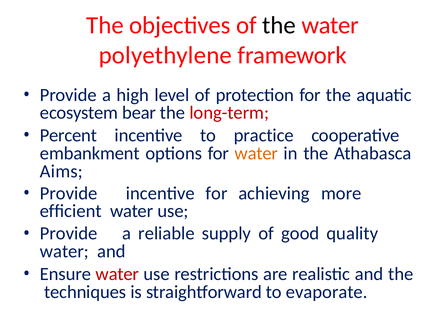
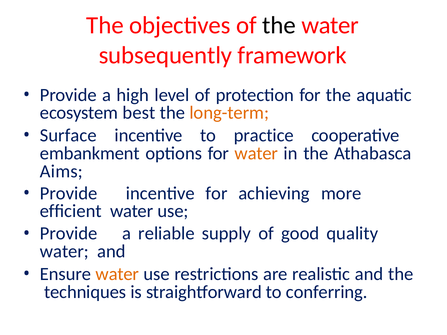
polyethylene: polyethylene -> subsequently (165, 55)
bear: bear -> best (139, 113)
long-term colour: red -> orange (229, 113)
Percent: Percent -> Surface (68, 136)
water colour: red -> orange (117, 274)
evaporate: evaporate -> conferring (327, 292)
